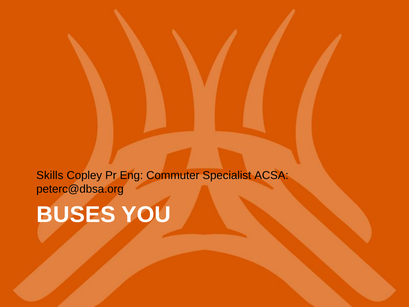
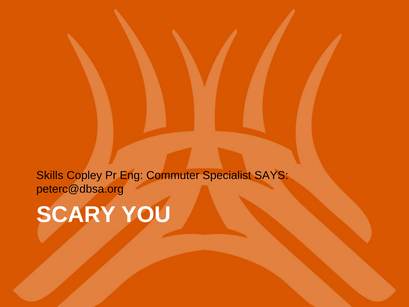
ACSA: ACSA -> SAYS (271, 175)
BUSES: BUSES -> SCARY (76, 214)
